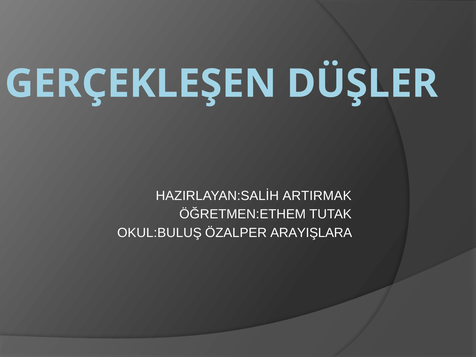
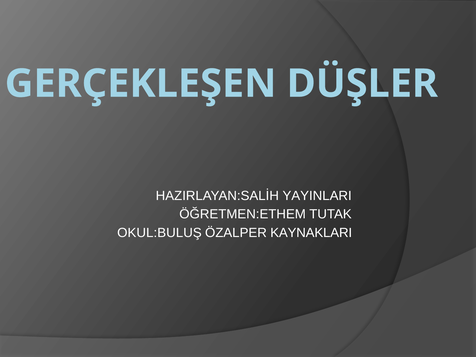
ARTIRMAK: ARTIRMAK -> YAYINLARI (317, 196)
ARAYIŞLARA: ARAYIŞLARA -> KAYNAKLARI (311, 233)
